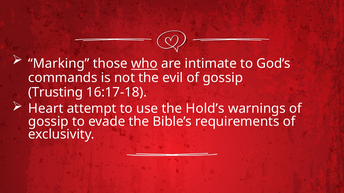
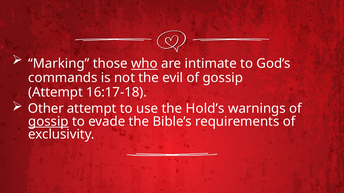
Trusting: Trusting -> Attempt (56, 92)
Heart: Heart -> Other (46, 109)
gossip underline: none -> present (48, 122)
